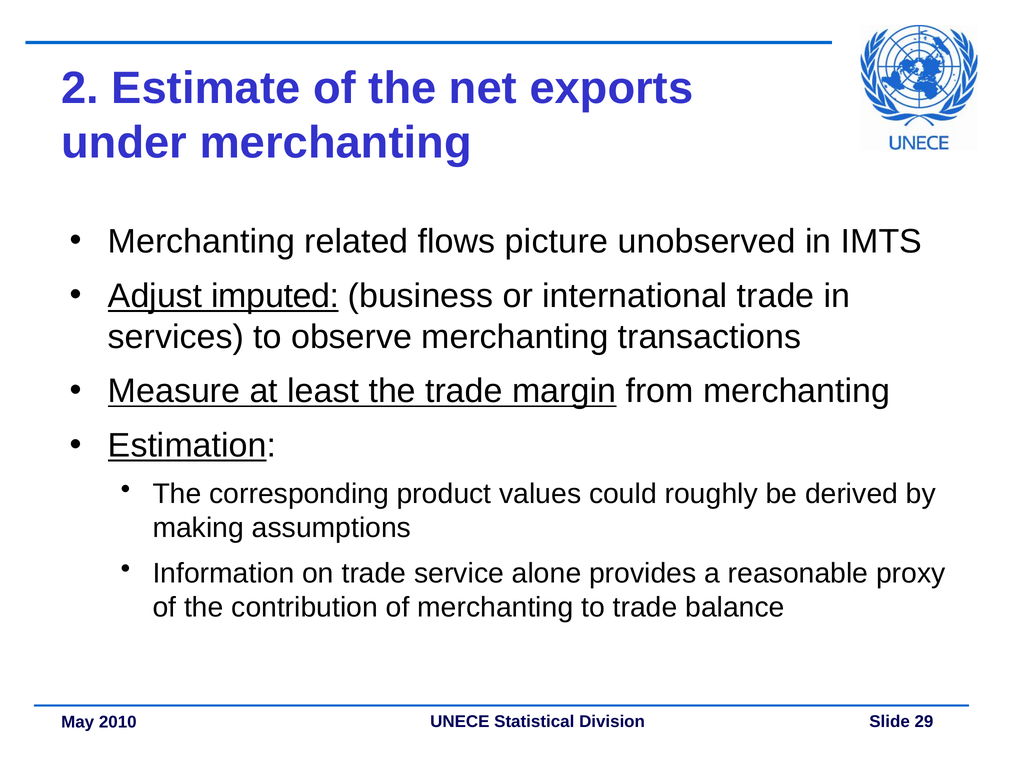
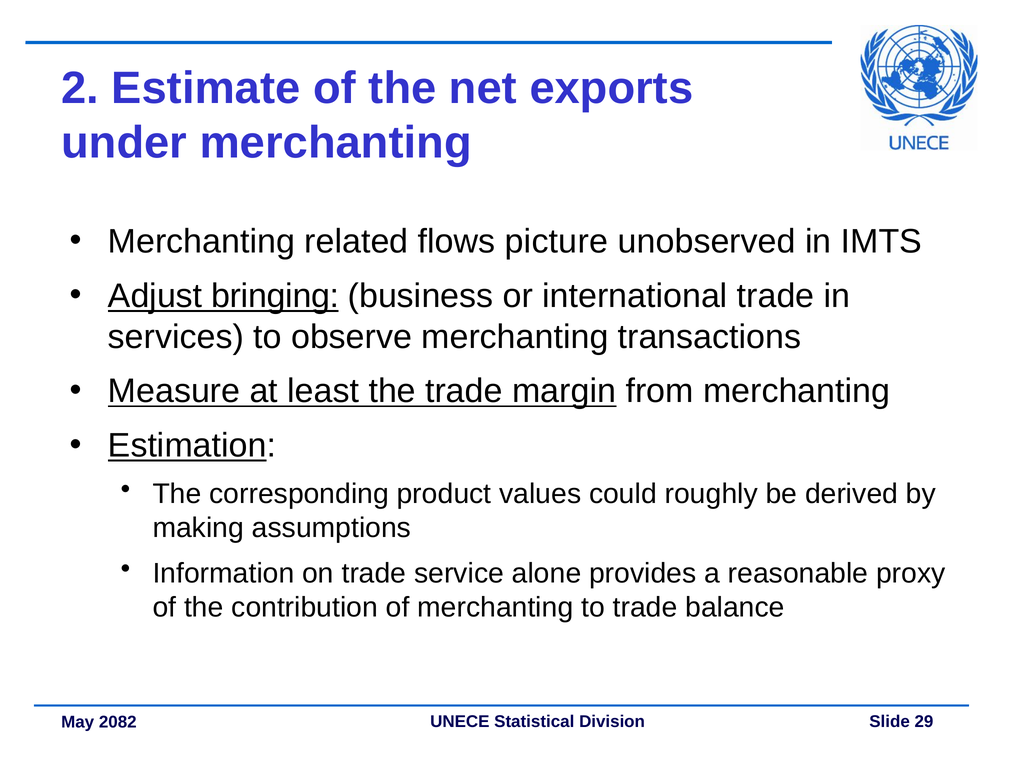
imputed: imputed -> bringing (275, 296)
2010: 2010 -> 2082 (118, 722)
